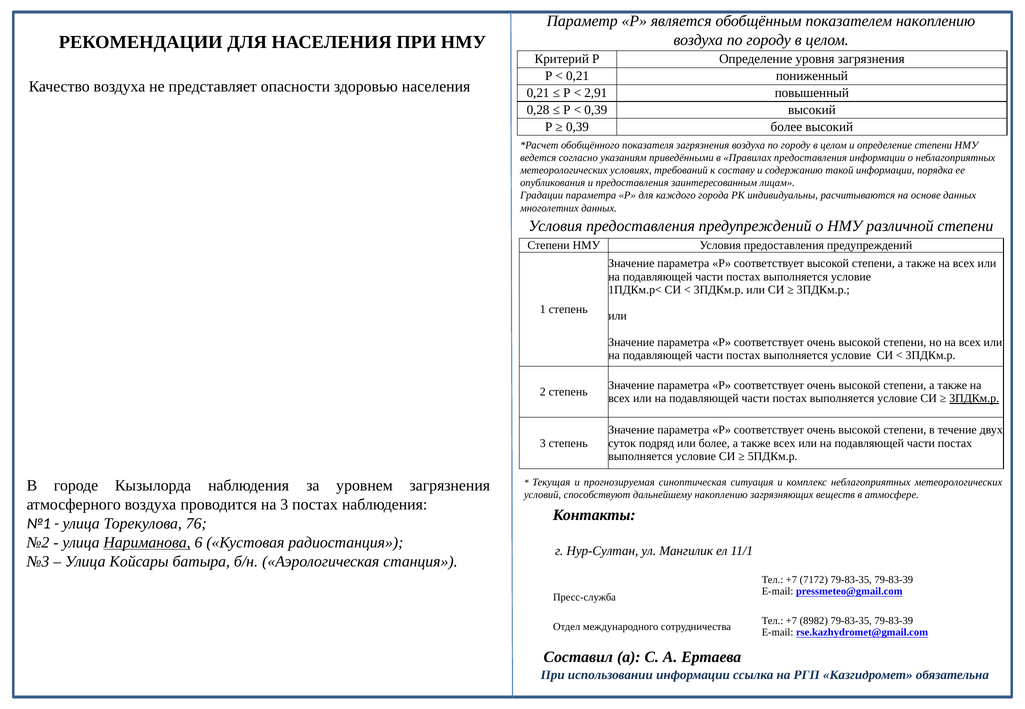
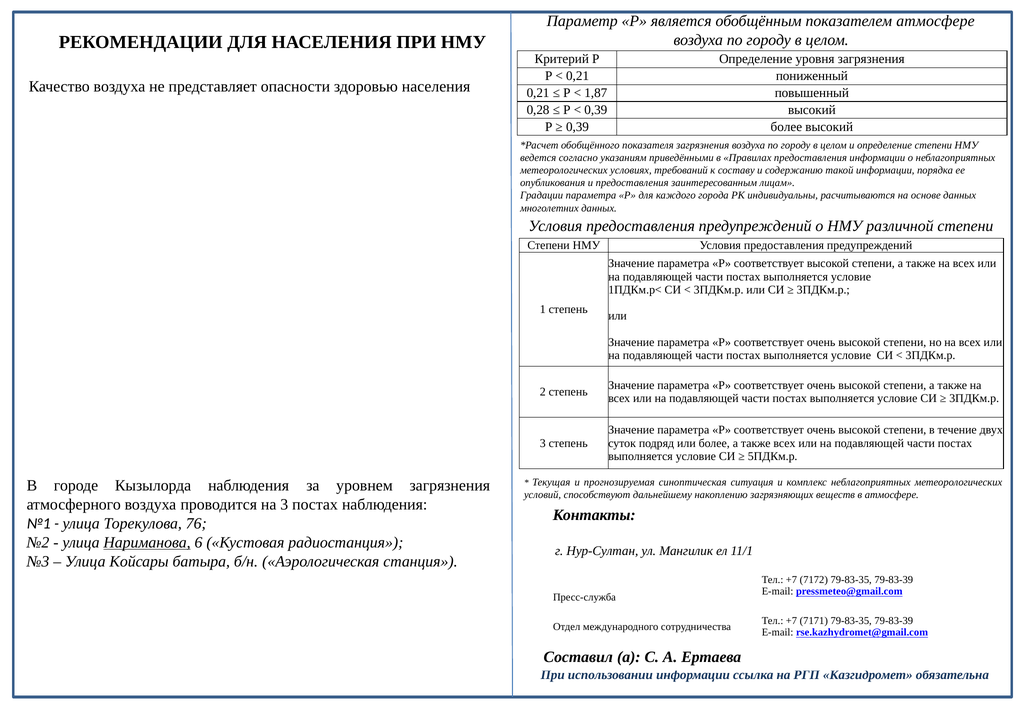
показателем накоплению: накоплению -> атмосфере (936, 21)
2,91: 2,91 -> 1,87 (596, 93)
3ПДКм.р underline: present -> none (974, 399)
8982: 8982 -> 7171 (814, 621)
